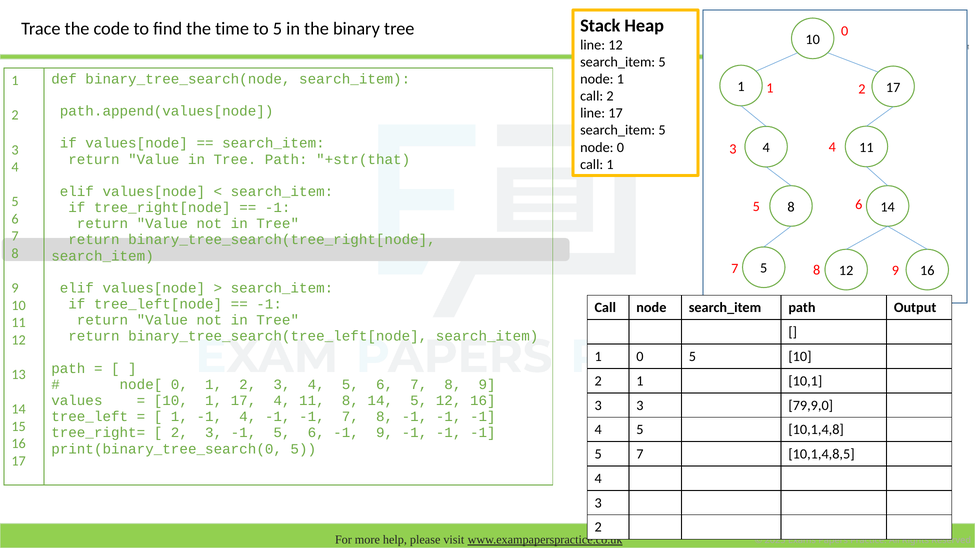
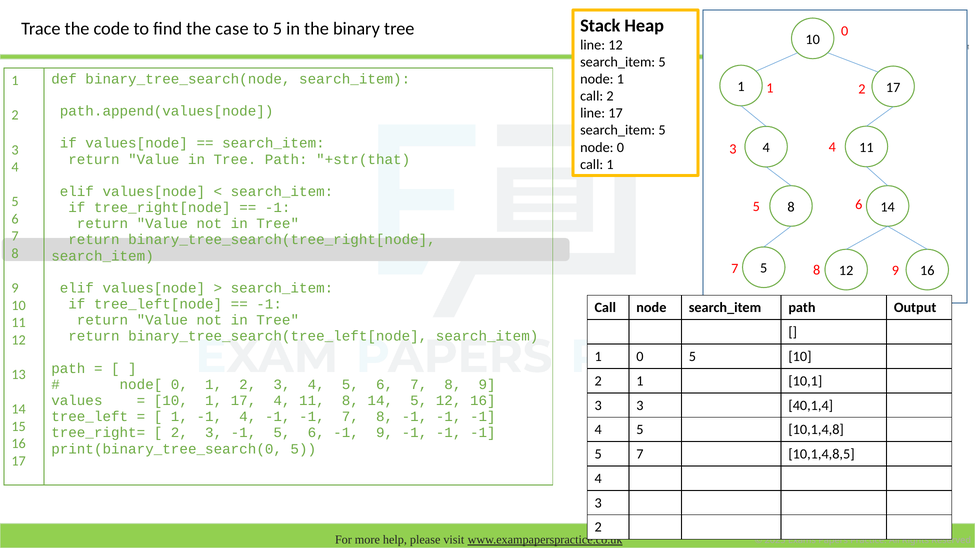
time: time -> case (232, 29)
79,9,0: 79,9,0 -> 40,1,4 (811, 406)
